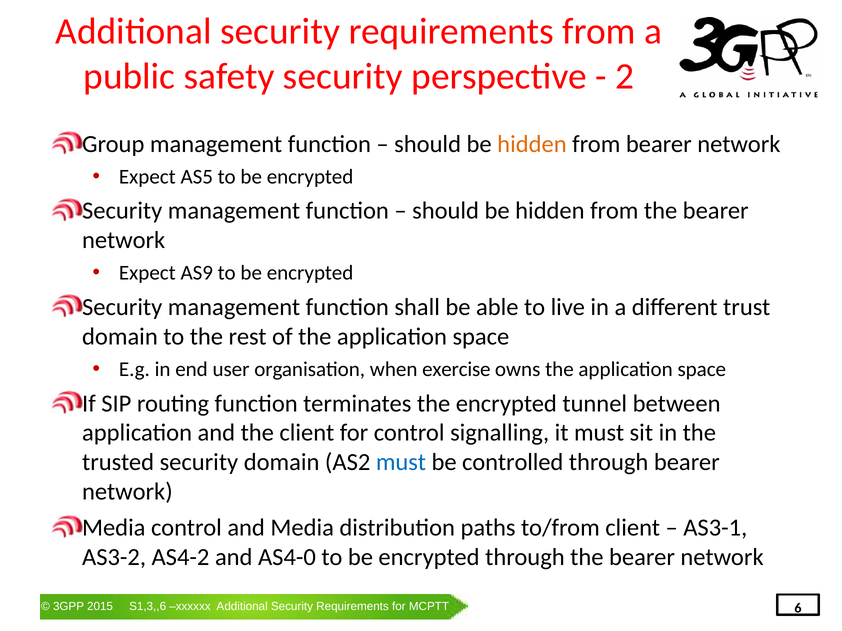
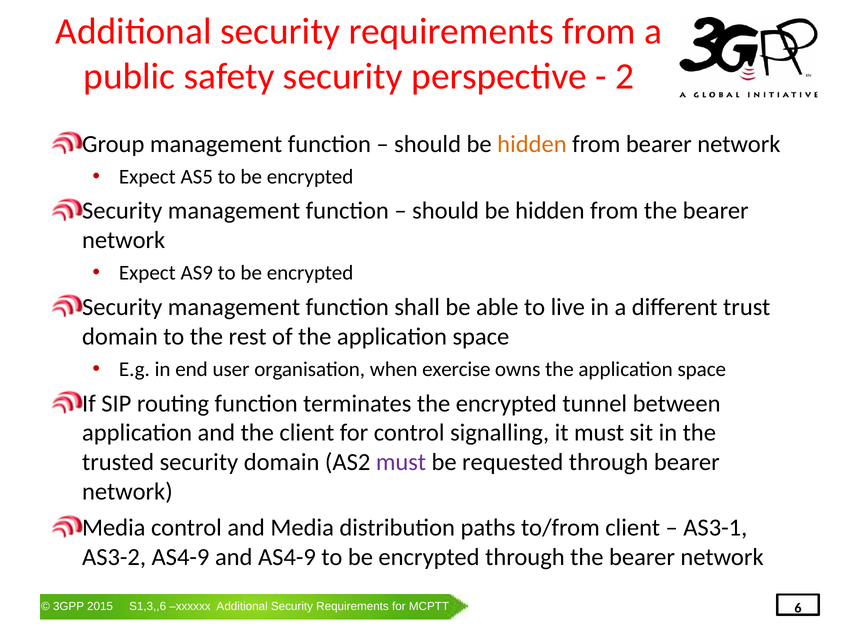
must colour: blue -> purple (401, 463)
controlled: controlled -> requested (513, 463)
AS3-2 AS4-2: AS4-2 -> AS4-9 (180, 558)
and AS4-0: AS4-0 -> AS4-9 (287, 558)
